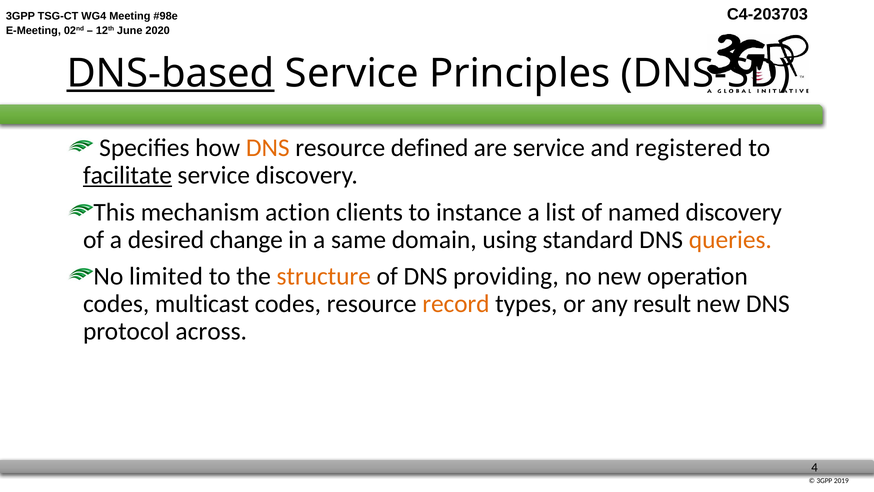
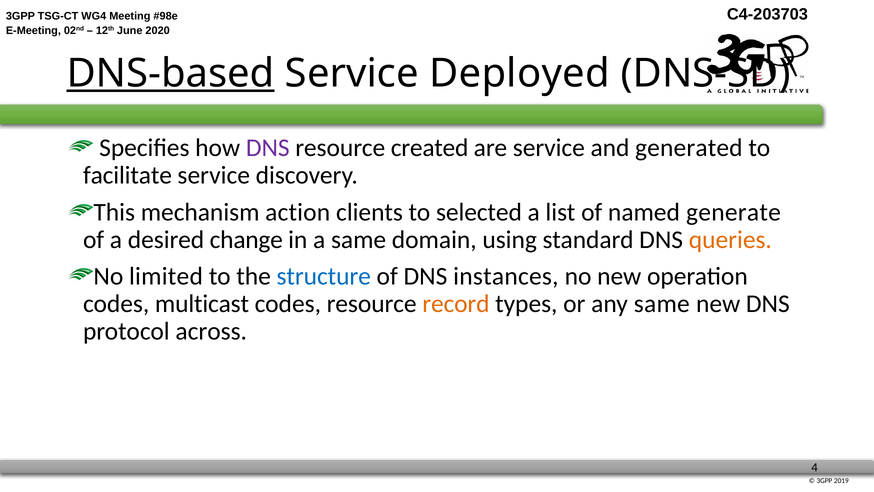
Principles: Principles -> Deployed (520, 73)
DNS colour: orange -> purple (268, 148)
defined: defined -> created (430, 148)
registered: registered -> generated (689, 148)
facilitate underline: present -> none (127, 175)
instance: instance -> selected (479, 212)
named discovery: discovery -> generate (733, 212)
structure colour: orange -> blue (324, 276)
providing: providing -> instances (506, 276)
any result: result -> same (662, 304)
